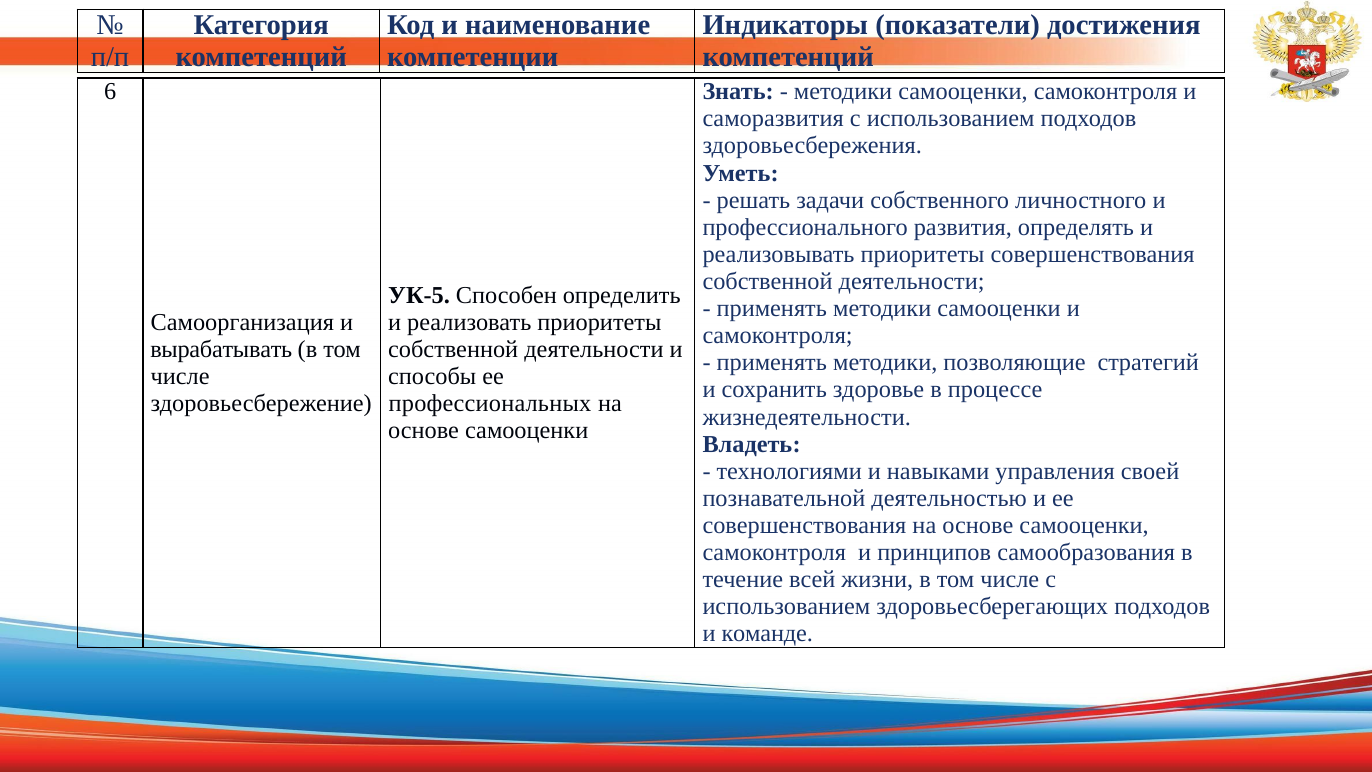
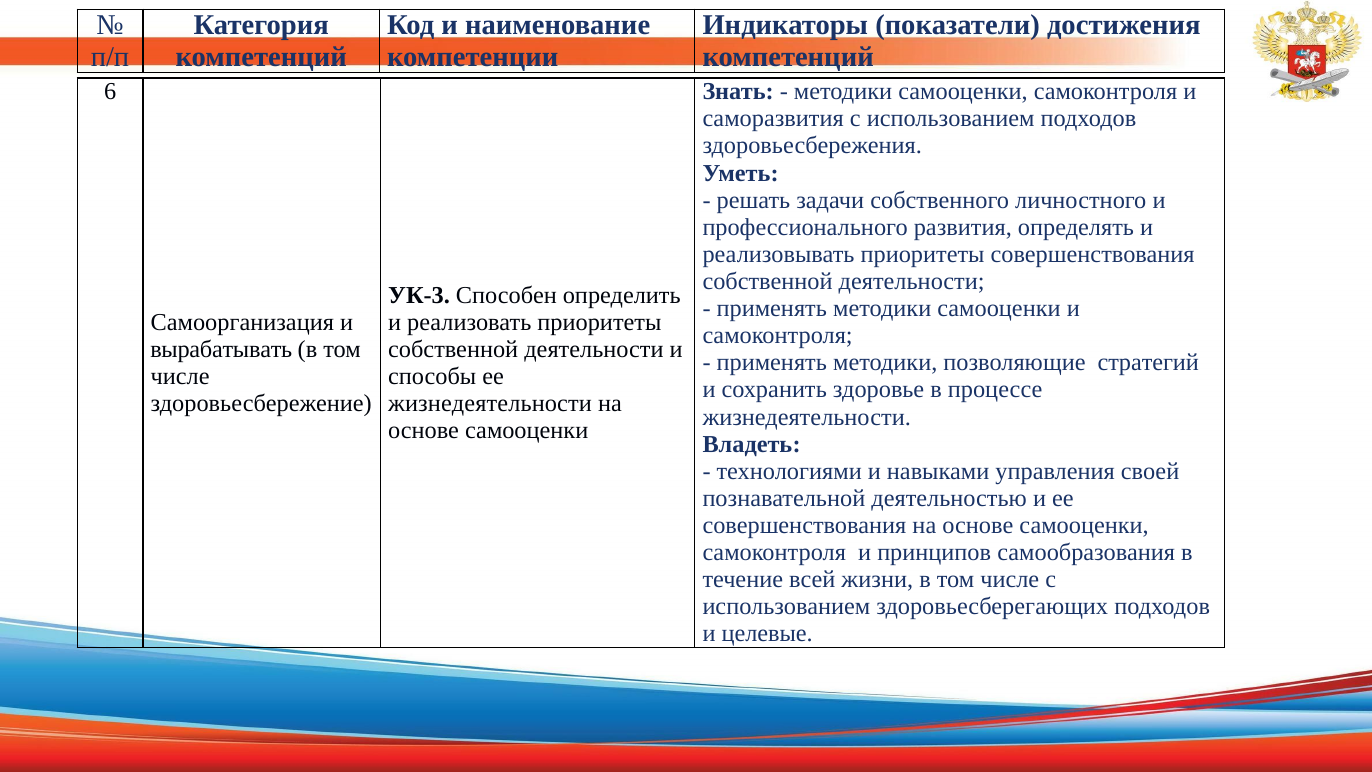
УК-5: УК-5 -> УК-3 (419, 295)
профессиональных: профессиональных -> жизнедеятельности (490, 403)
команде: команде -> целевые (767, 634)
